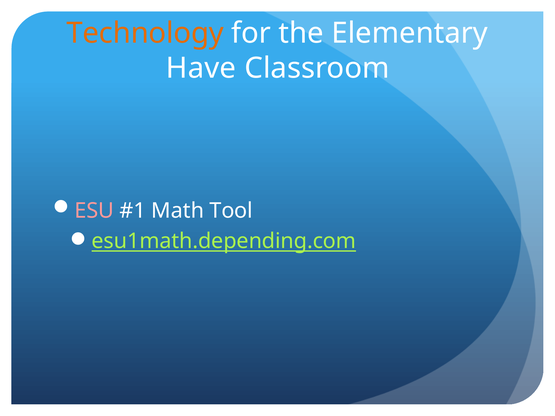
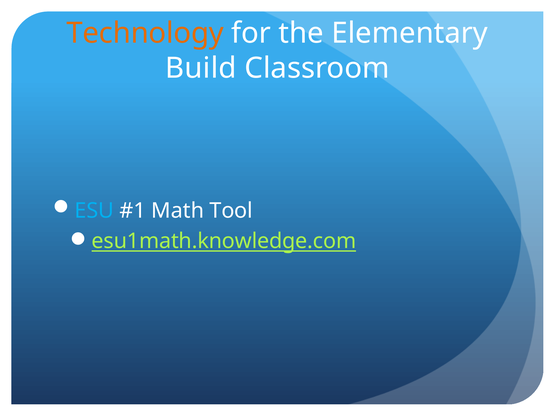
Have: Have -> Build (201, 68)
ESU colour: pink -> light blue (94, 211)
esu1math.depending.com: esu1math.depending.com -> esu1math.knowledge.com (224, 241)
